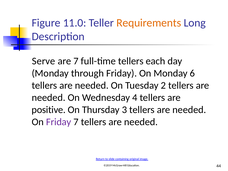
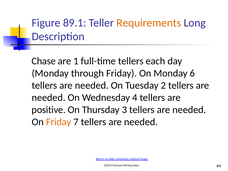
11.0: 11.0 -> 89.1 (75, 23)
Serve: Serve -> Chase (44, 61)
are 7: 7 -> 1 (76, 61)
Friday colour: purple -> orange (59, 122)
